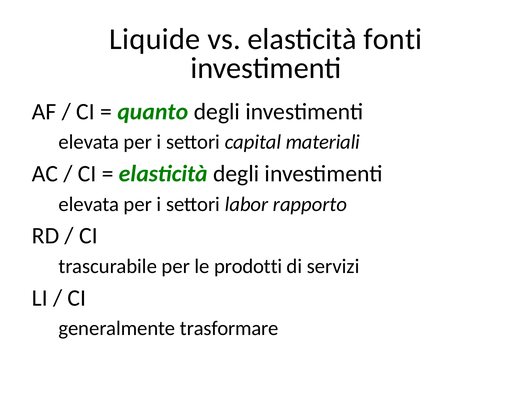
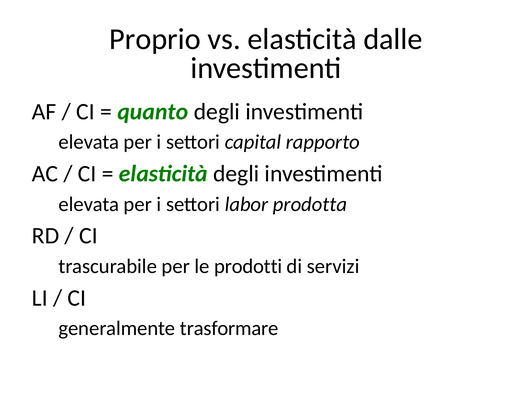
Liquide: Liquide -> Proprio (155, 39)
fonti: fonti -> dalle (393, 39)
materiali: materiali -> rapporto (323, 142)
rapporto: rapporto -> prodotta (310, 204)
